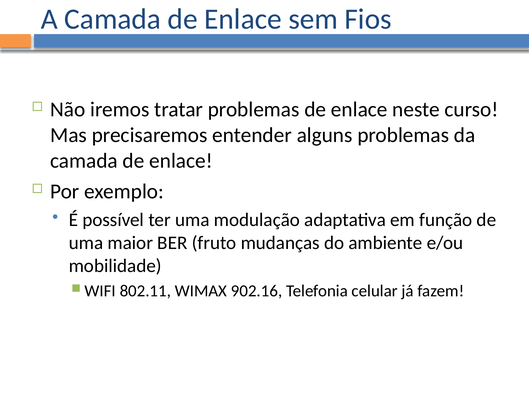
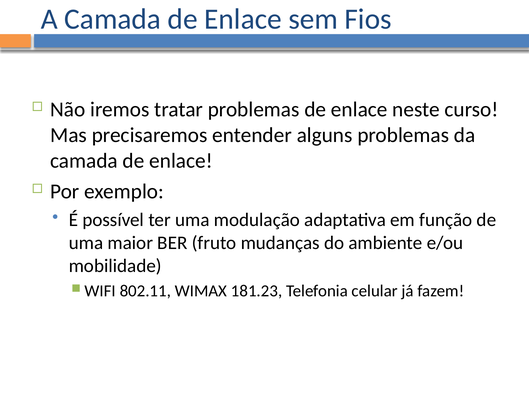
902.16: 902.16 -> 181.23 (257, 291)
